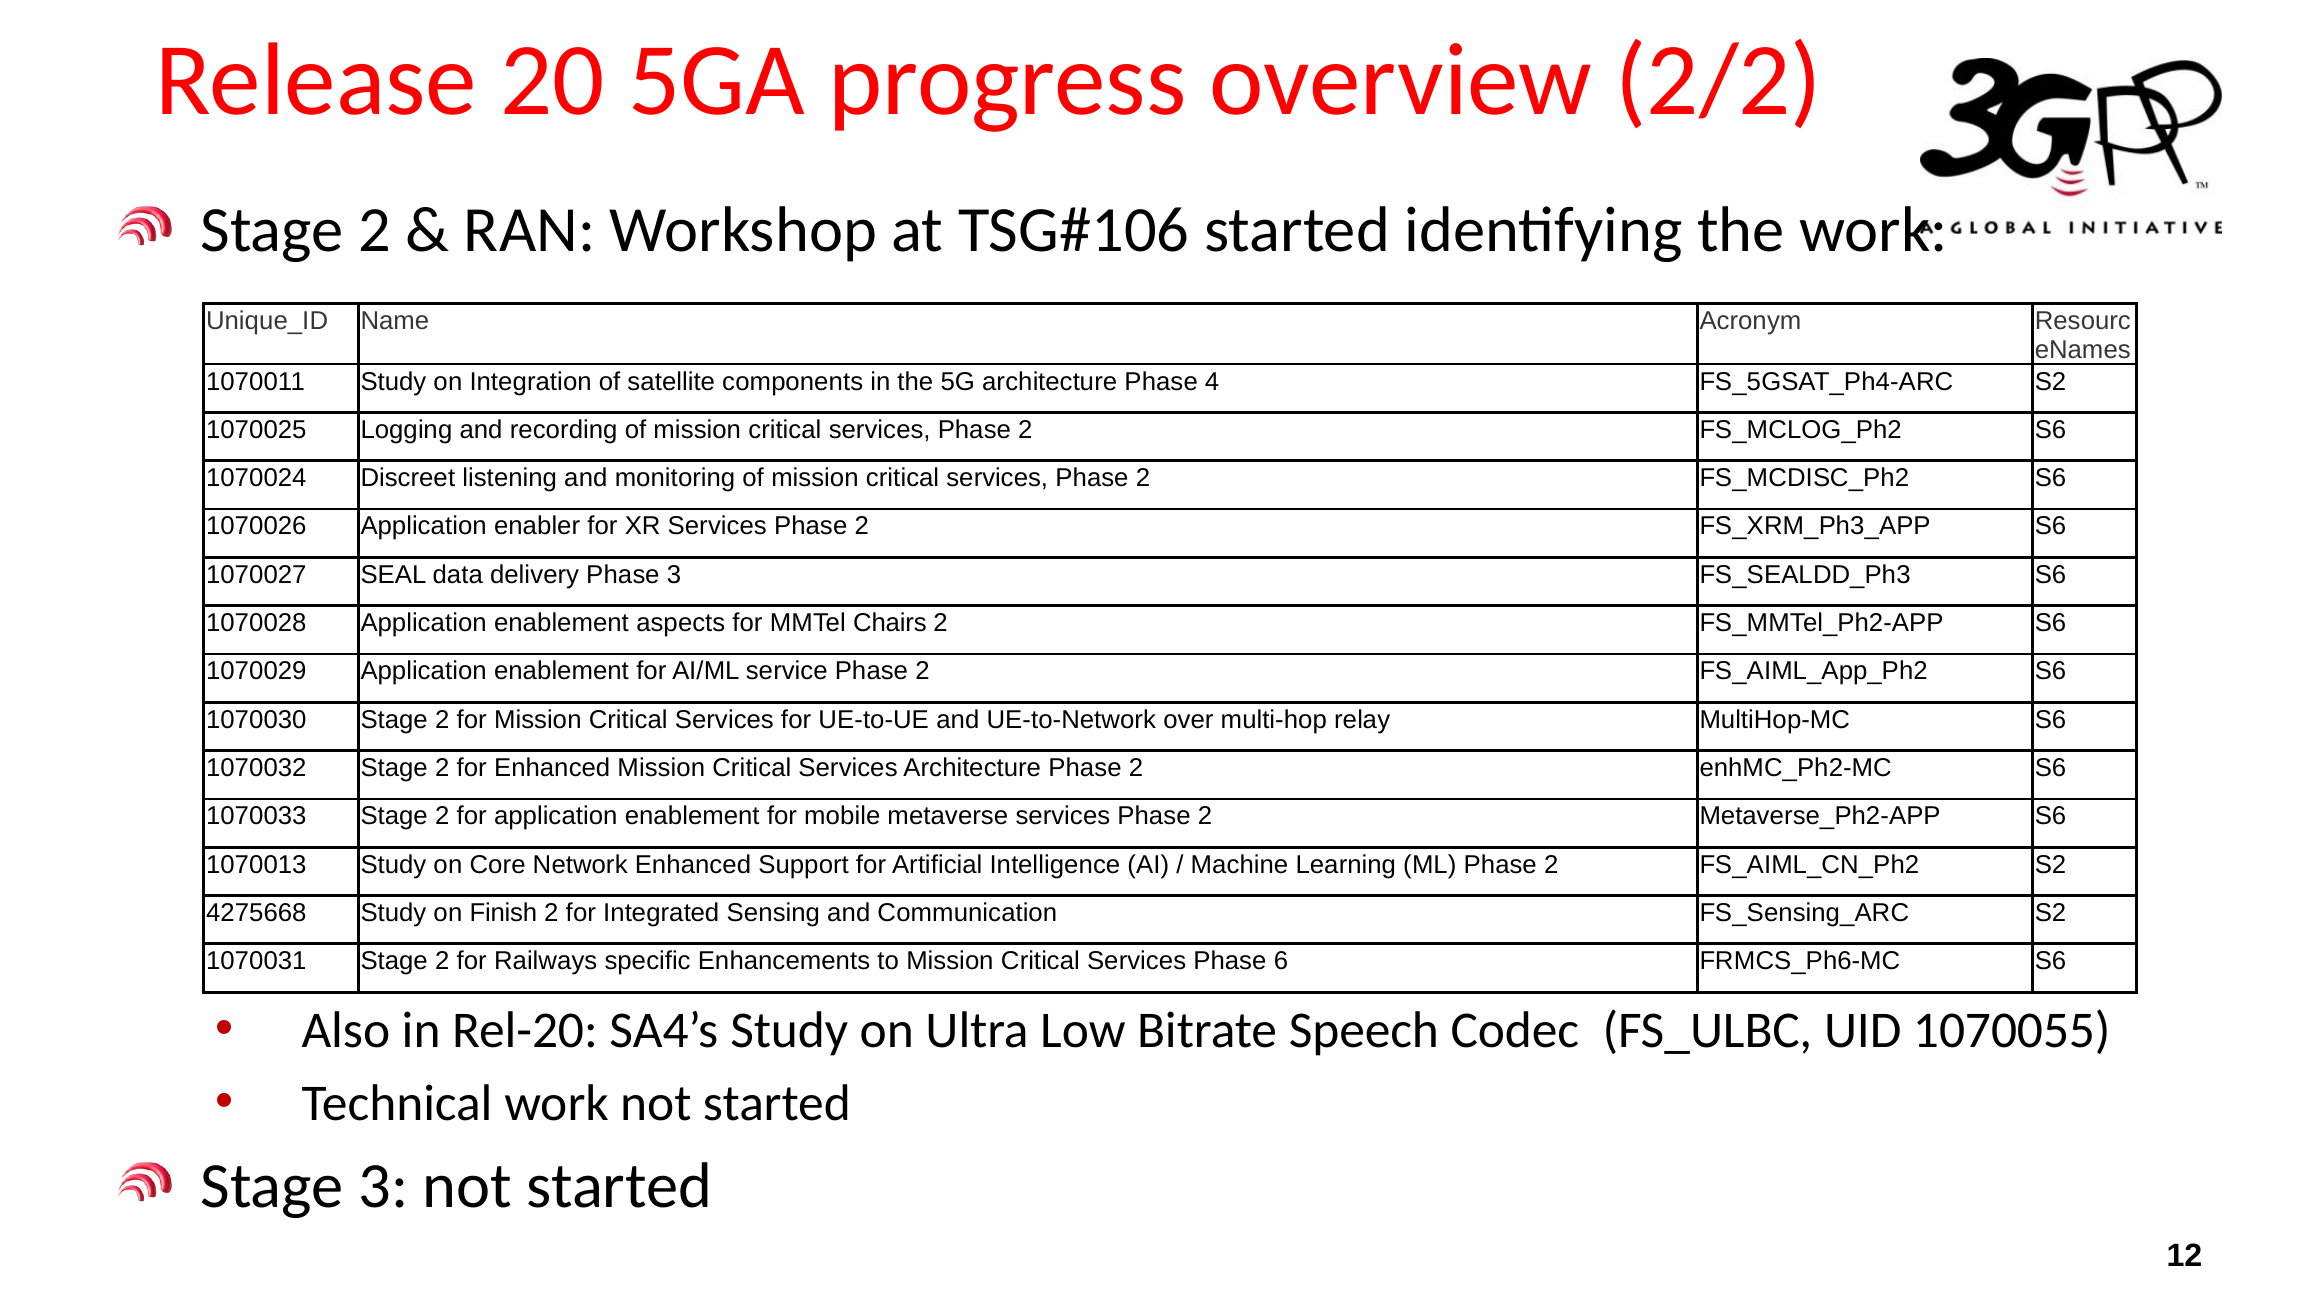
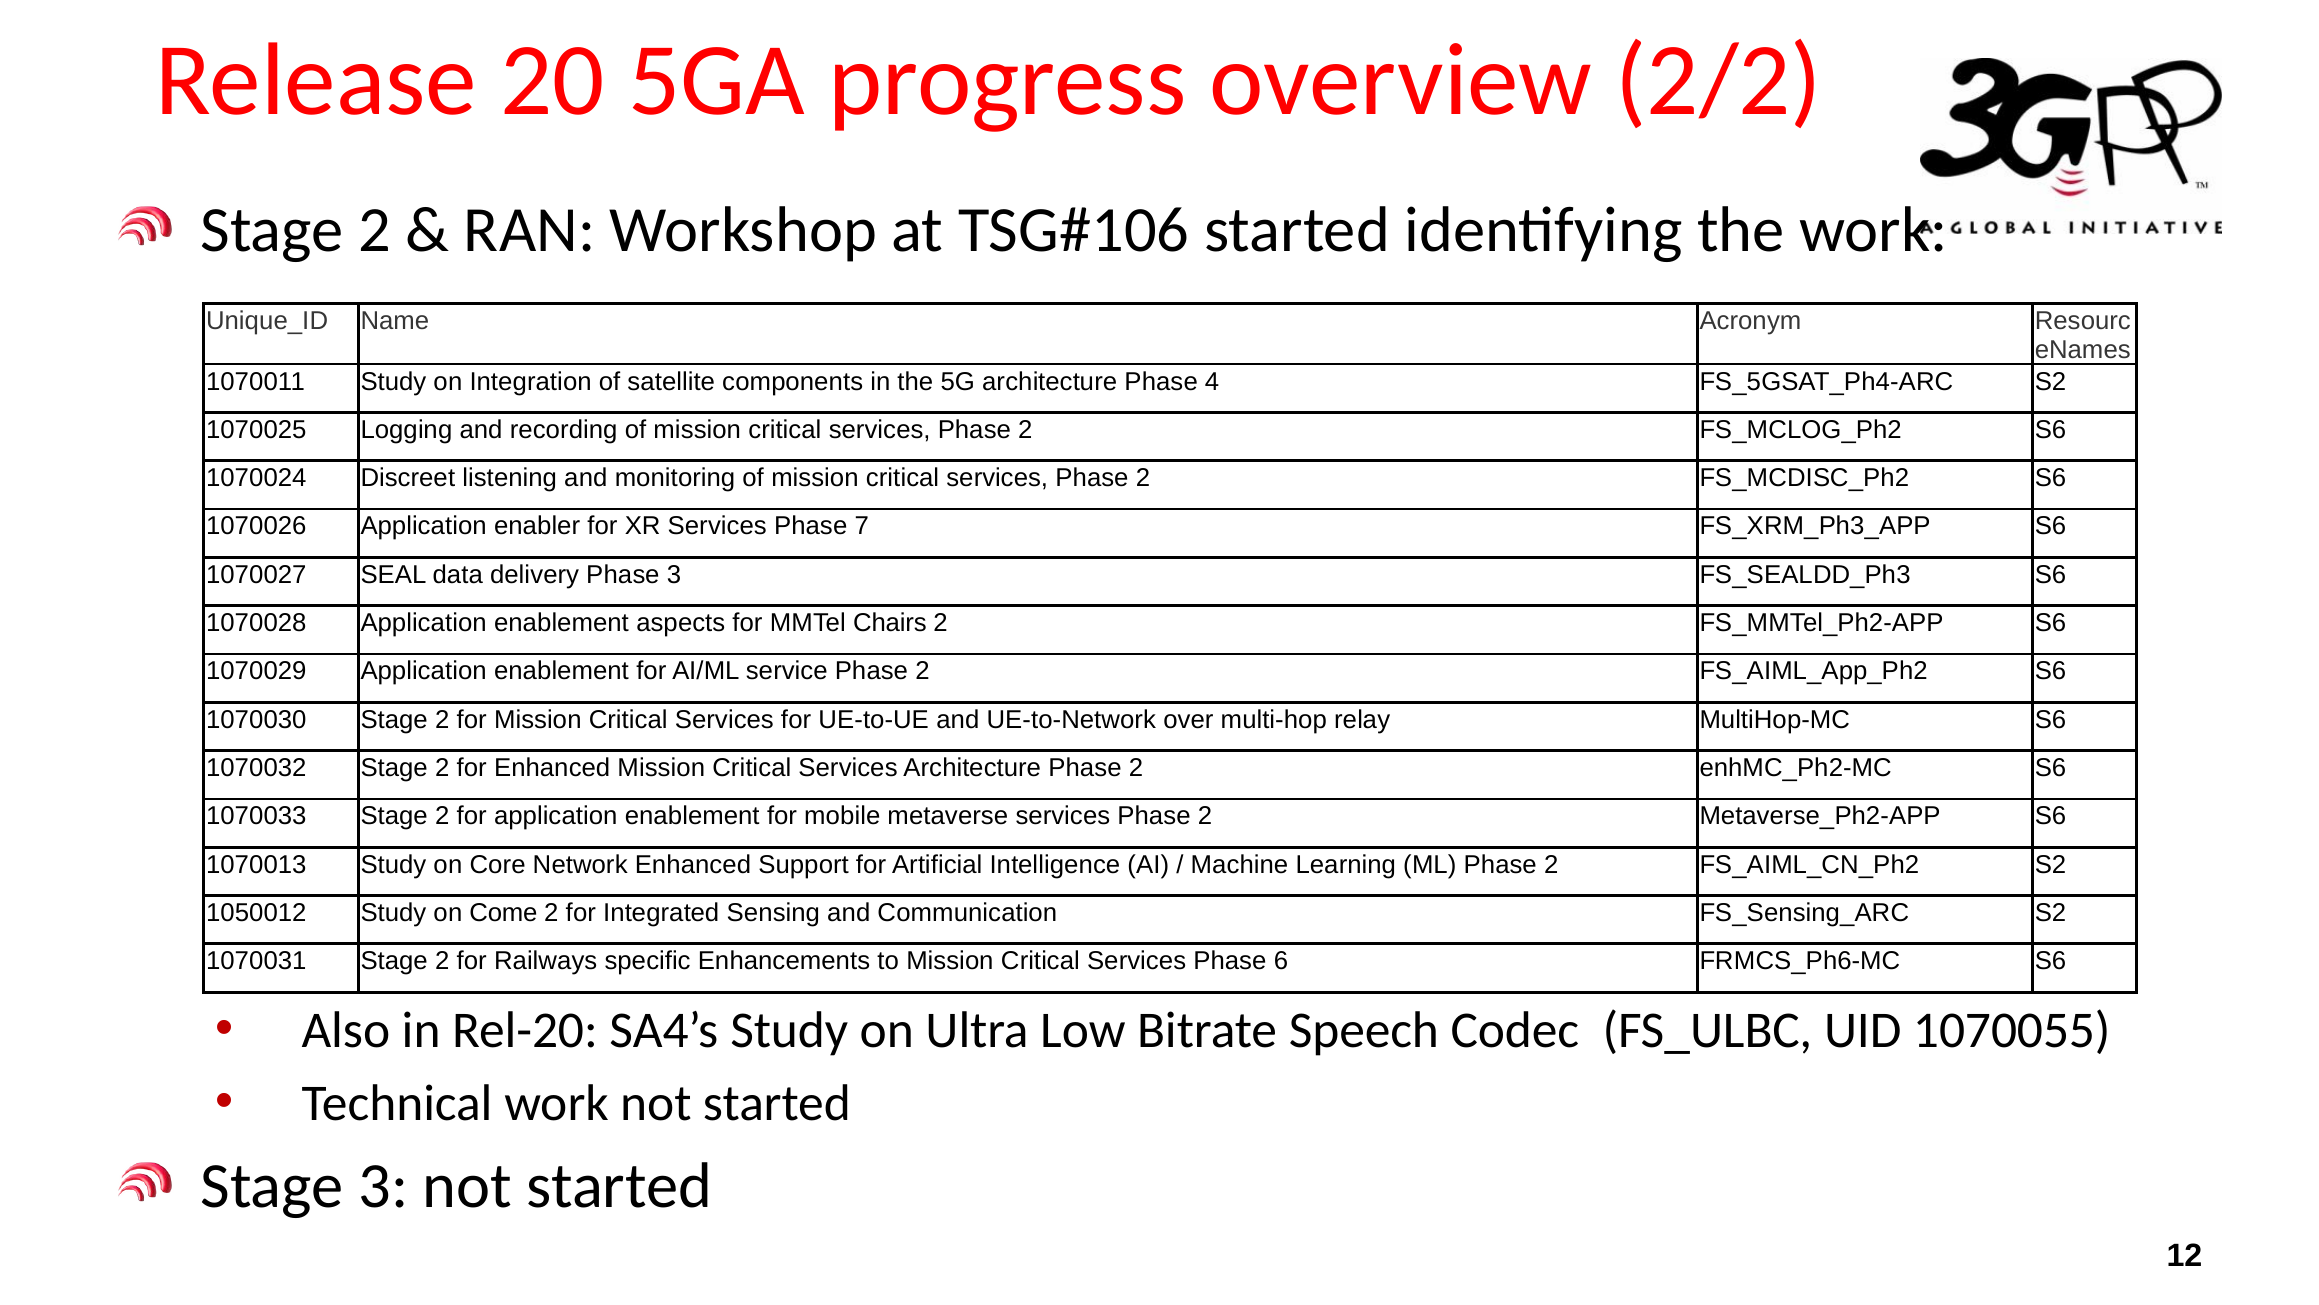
XR Services Phase 2: 2 -> 7 (862, 526)
4275668: 4275668 -> 1050012 (256, 913)
Finish: Finish -> Come (503, 913)
